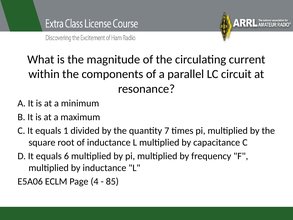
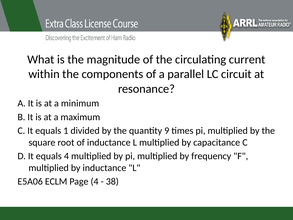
7: 7 -> 9 (167, 131)
equals 6: 6 -> 4 (66, 156)
85: 85 -> 38 (112, 181)
